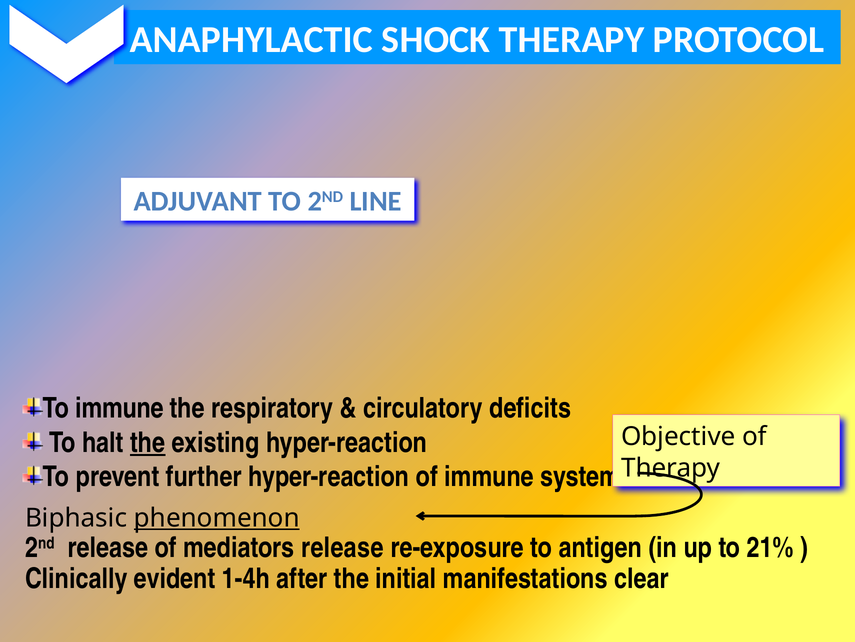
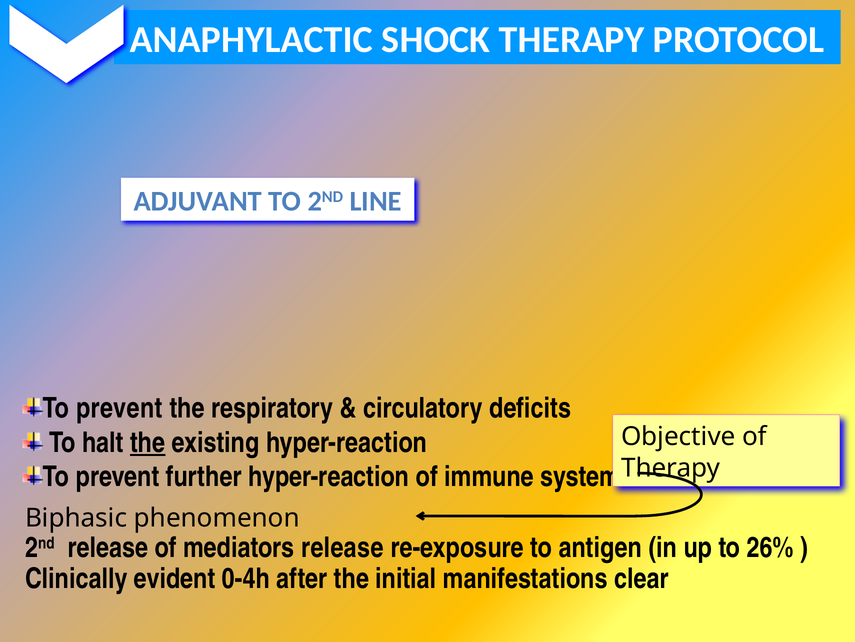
immune: immune -> prevent (119, 408)
phenomenon underline: present -> none (217, 518)
21%: 21% -> 26% (770, 547)
1-4h: 1-4h -> 0-4h (246, 578)
